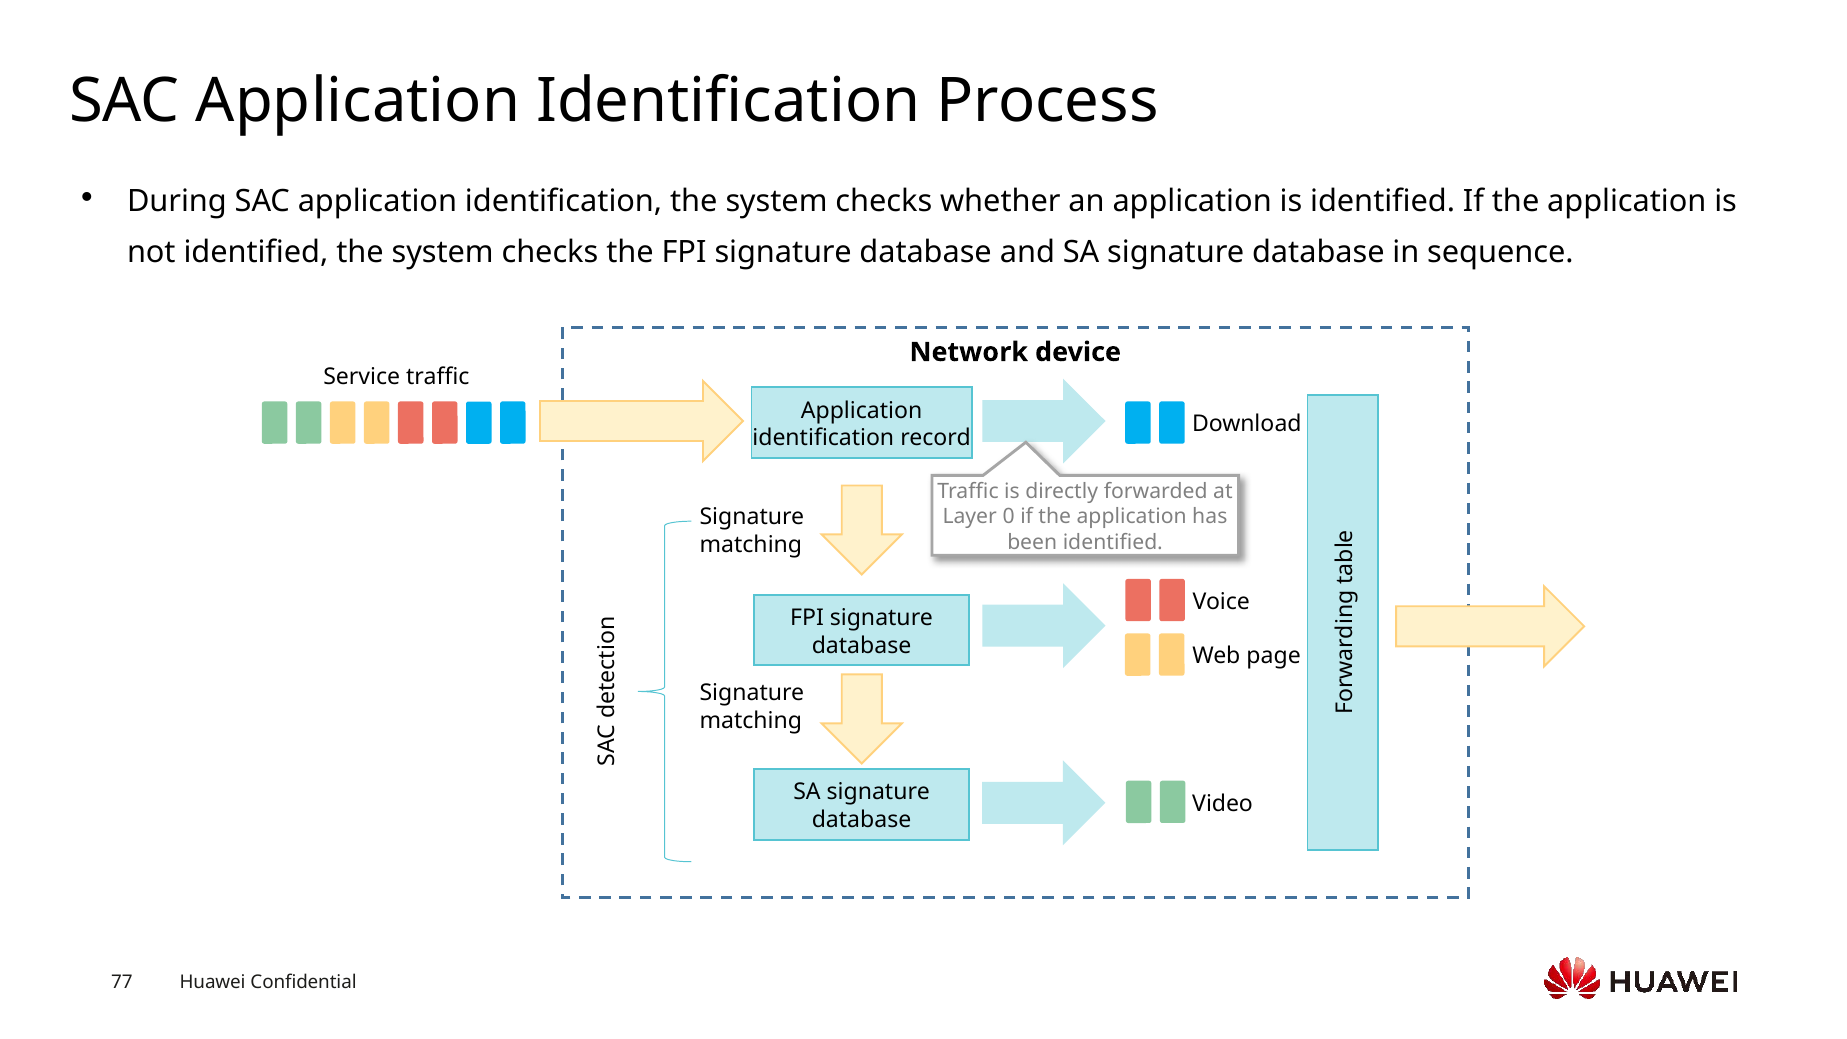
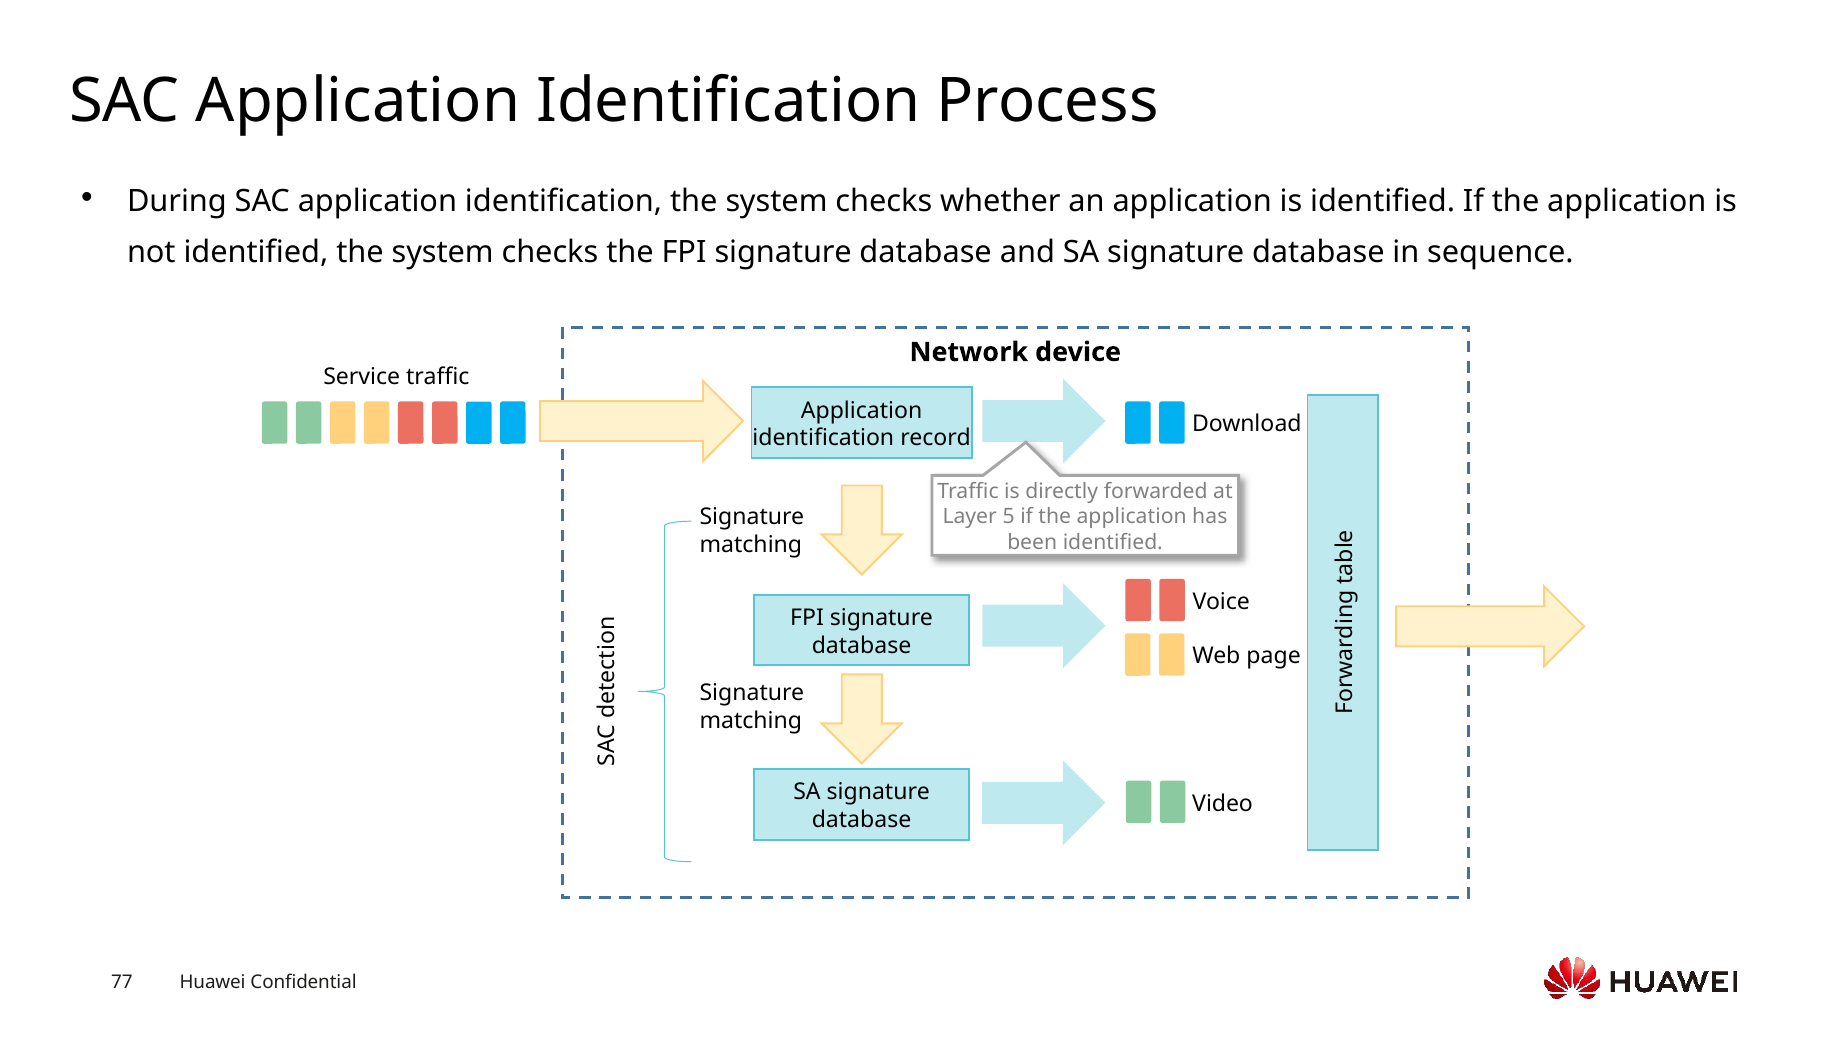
0: 0 -> 5 (1009, 517)
